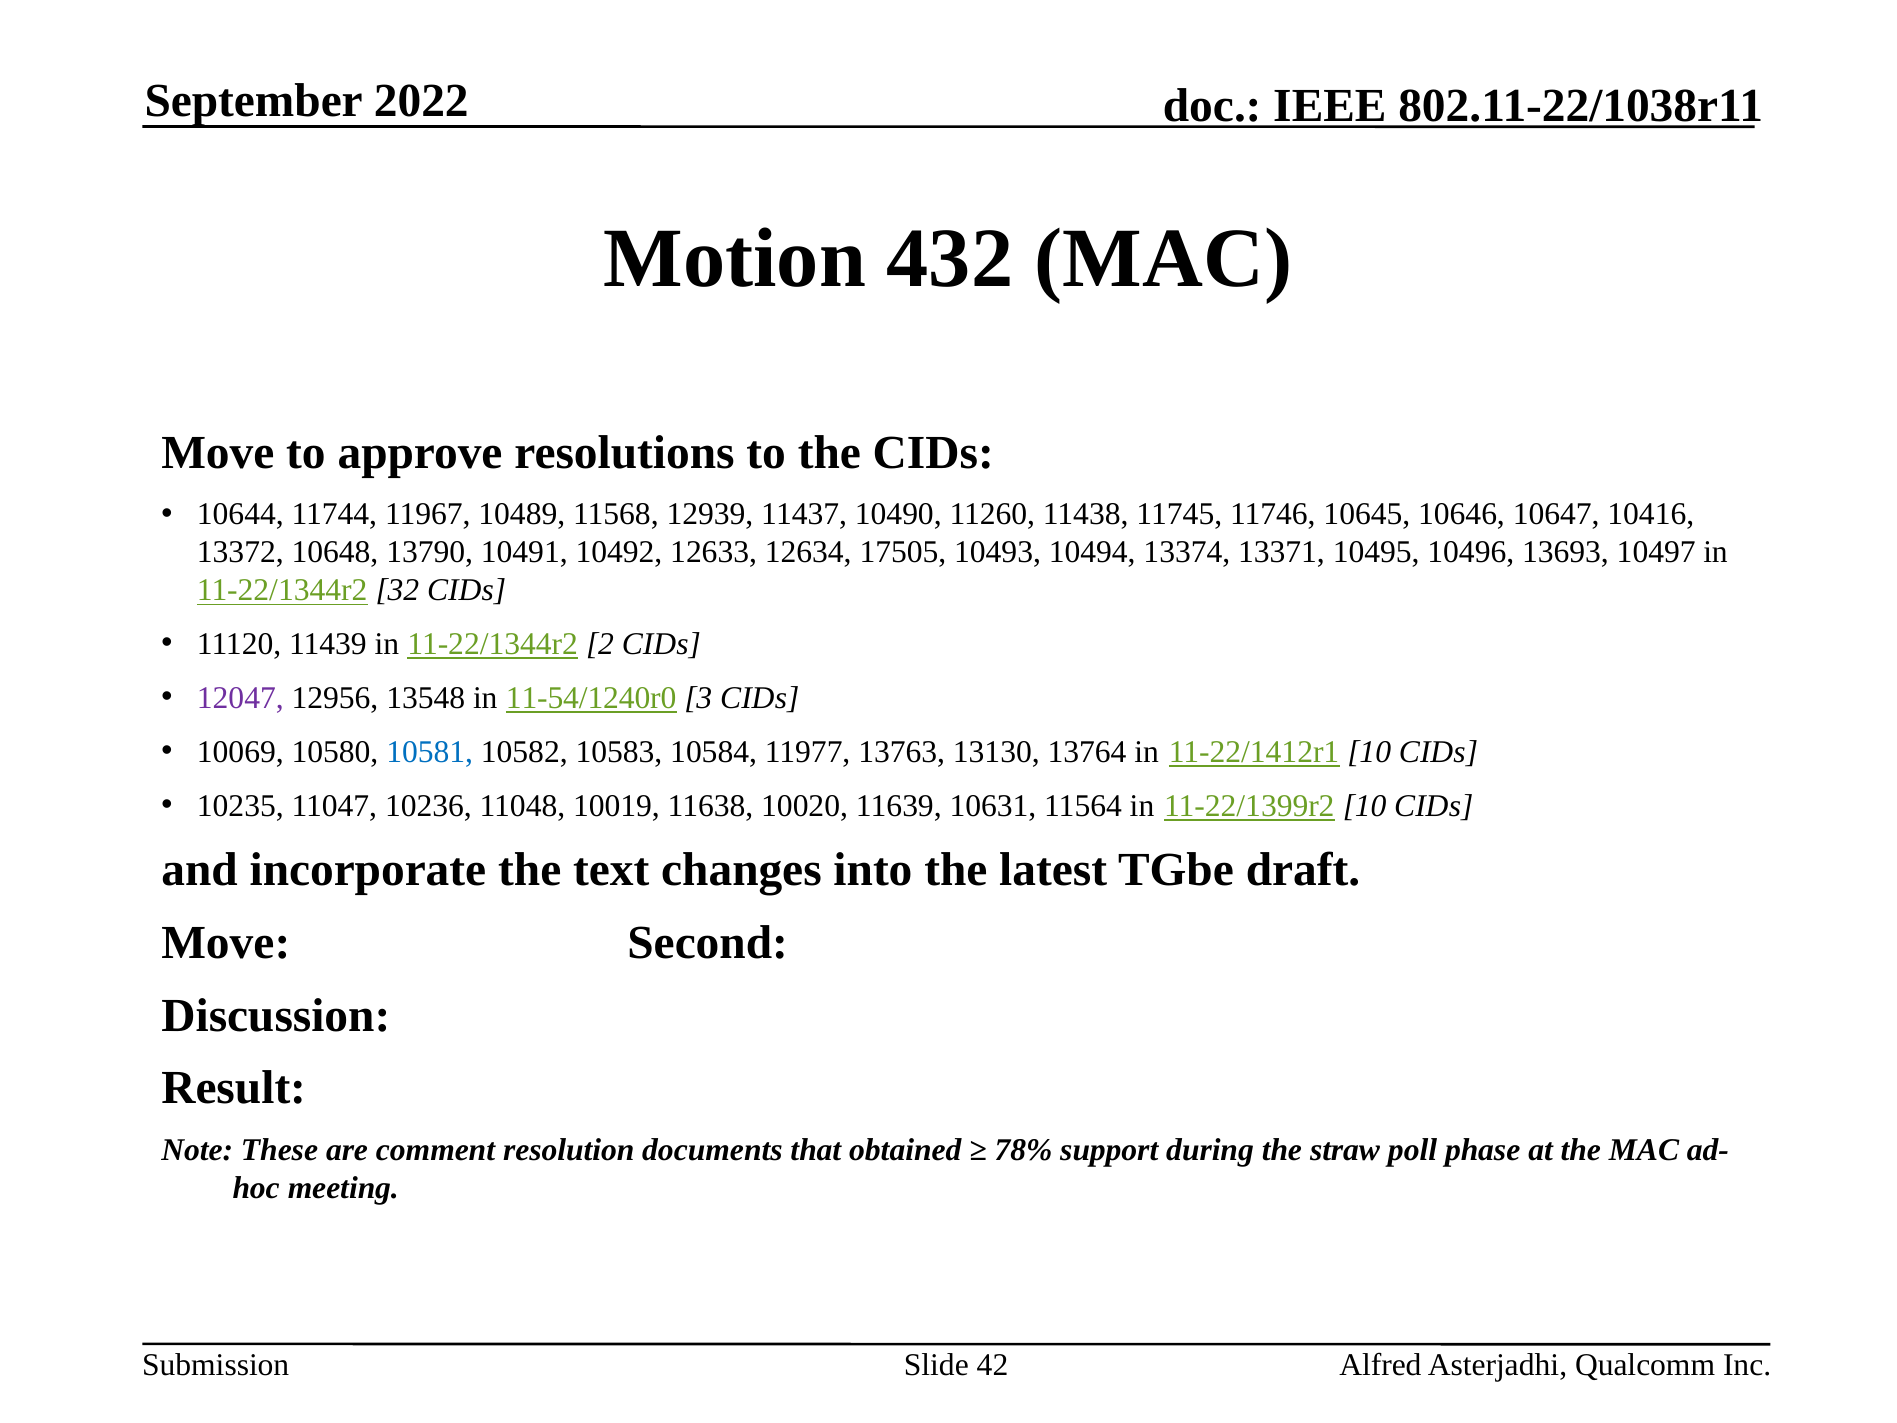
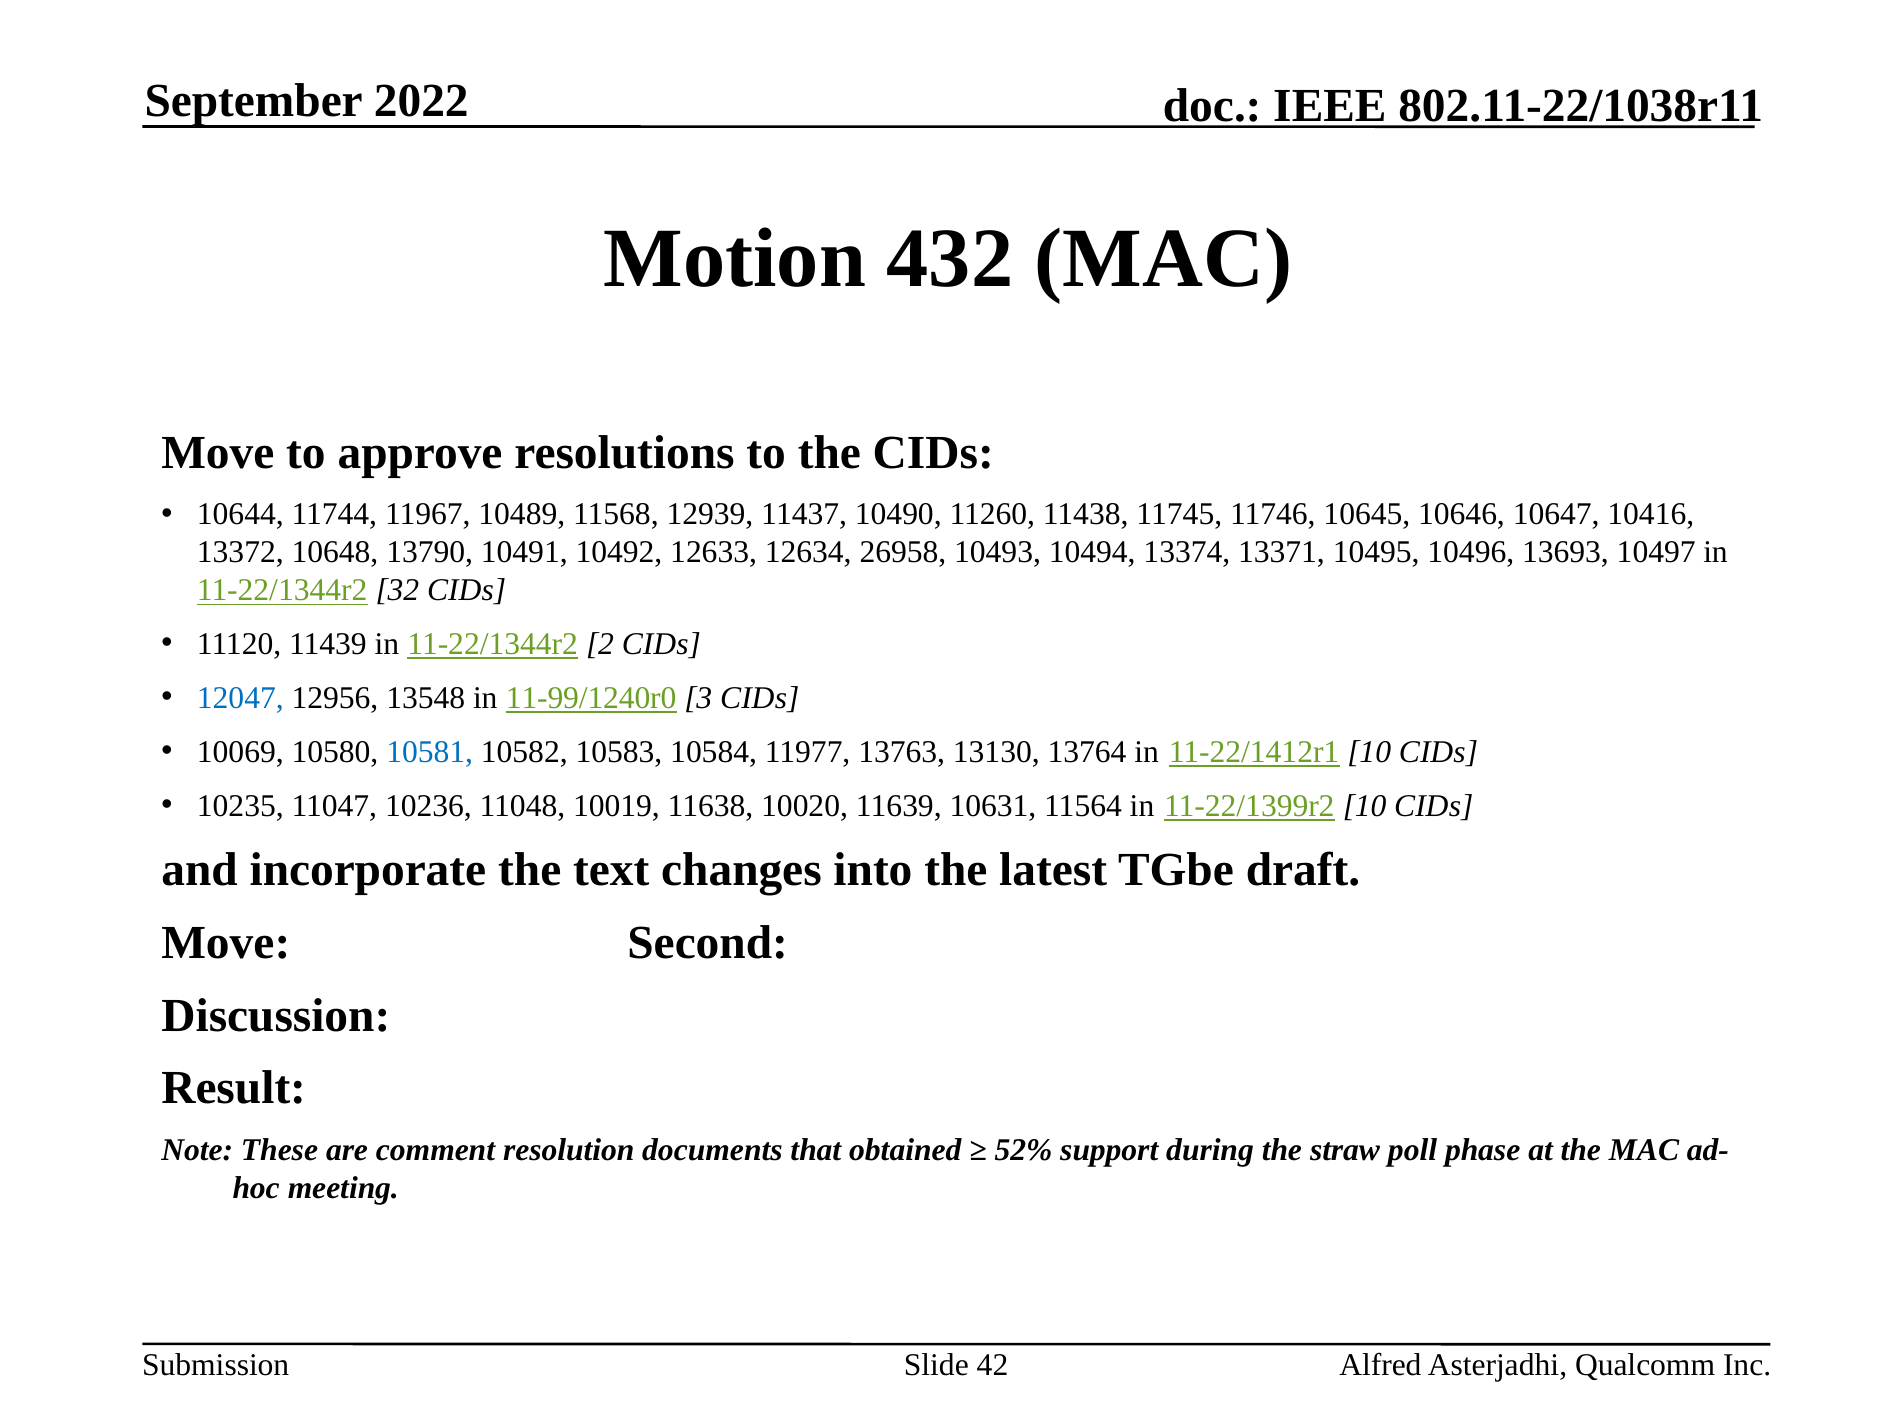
17505: 17505 -> 26958 (903, 552)
12047 colour: purple -> blue (240, 698)
11-54/1240r0: 11-54/1240r0 -> 11-99/1240r0 (591, 698)
78%: 78% -> 52% (1024, 1150)
